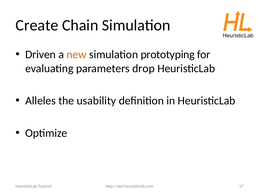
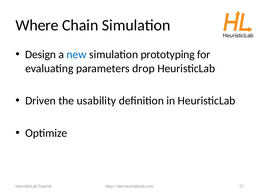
Create: Create -> Where (37, 25)
Driven: Driven -> Design (41, 54)
new colour: orange -> blue (77, 54)
Alleles: Alleles -> Driven (41, 100)
